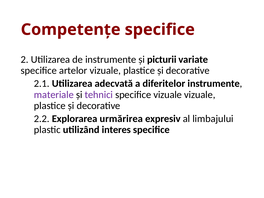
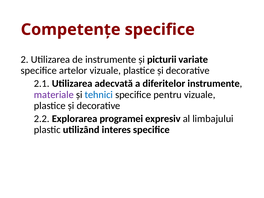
tehnici colour: purple -> blue (99, 95)
specifice vizuale: vizuale -> pentru (168, 95)
urmărirea: urmărirea -> programei (121, 119)
